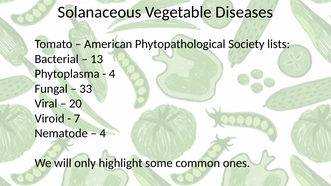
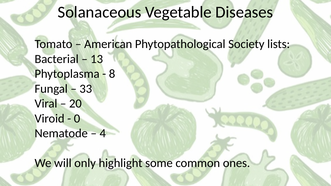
4: 4 -> 8 (112, 74)
7: 7 -> 0 (77, 119)
